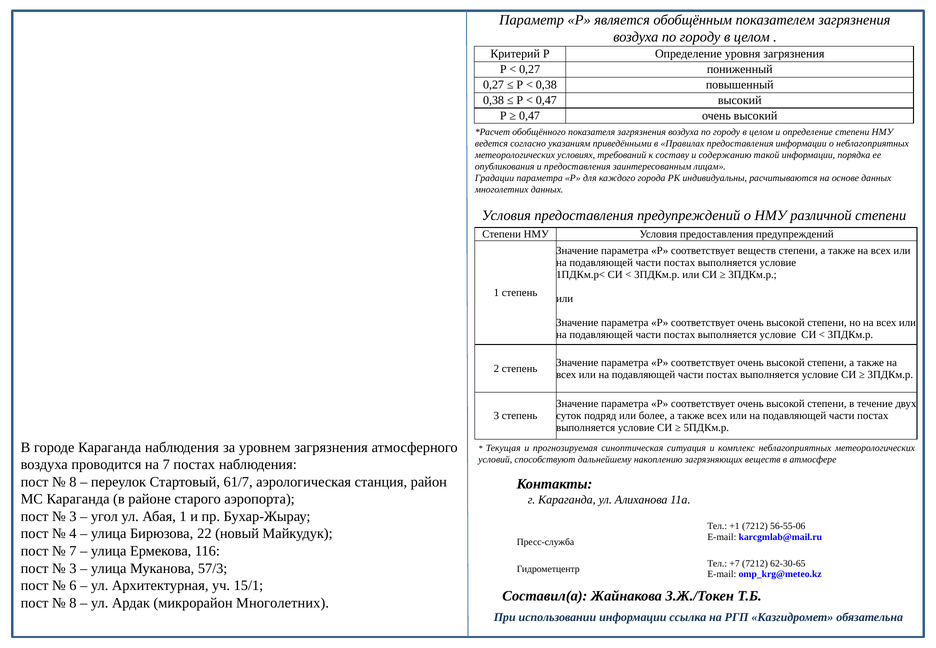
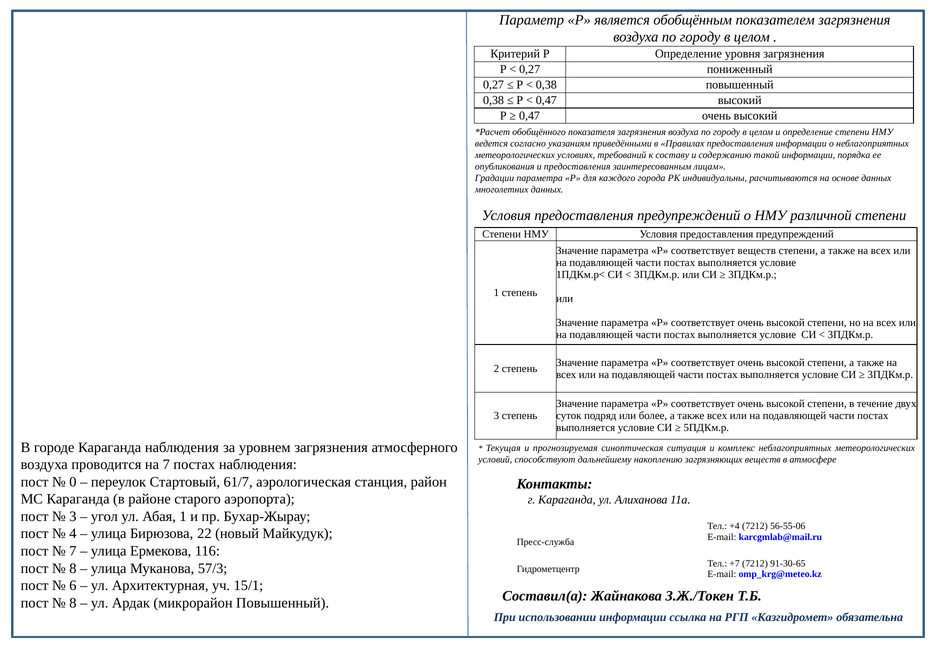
8: 8 -> 0 (73, 482)
+1: +1 -> +4 (735, 526)
62-30-65: 62-30-65 -> 91-30-65 (788, 564)
3: 3 -> 8 (73, 568)
микрорайон Многолетних: Многолетних -> Повышенный (283, 603)
